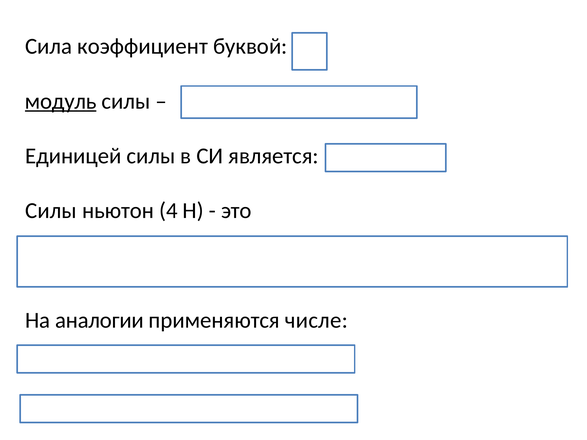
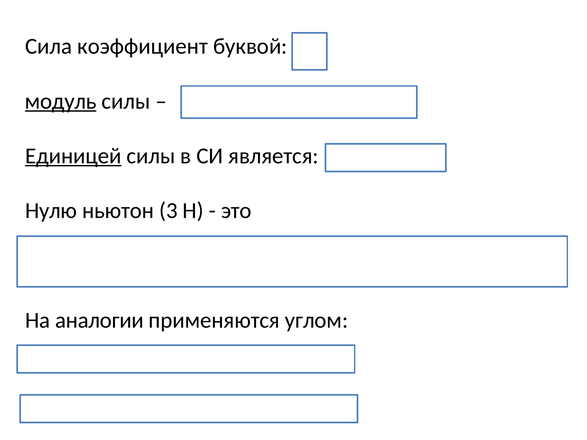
Единицей underline: none -> present (73, 156)
Силы: Силы -> Нулю (51, 211)
4: 4 -> 3 (168, 211)
числе: числе -> углом (317, 320)
